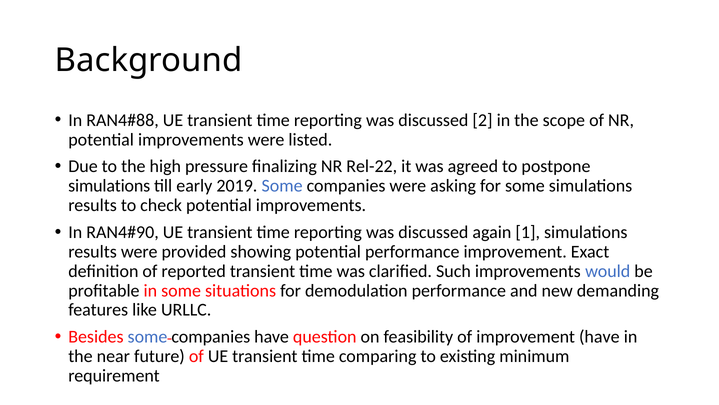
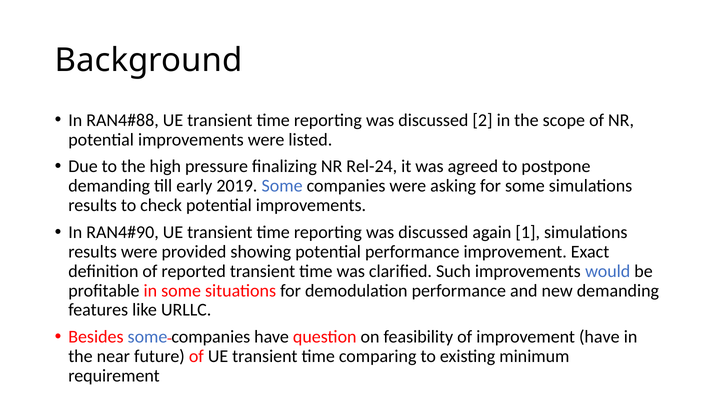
Rel-22: Rel-22 -> Rel-24 (372, 166)
simulations: simulations -> demanding (109, 186)
